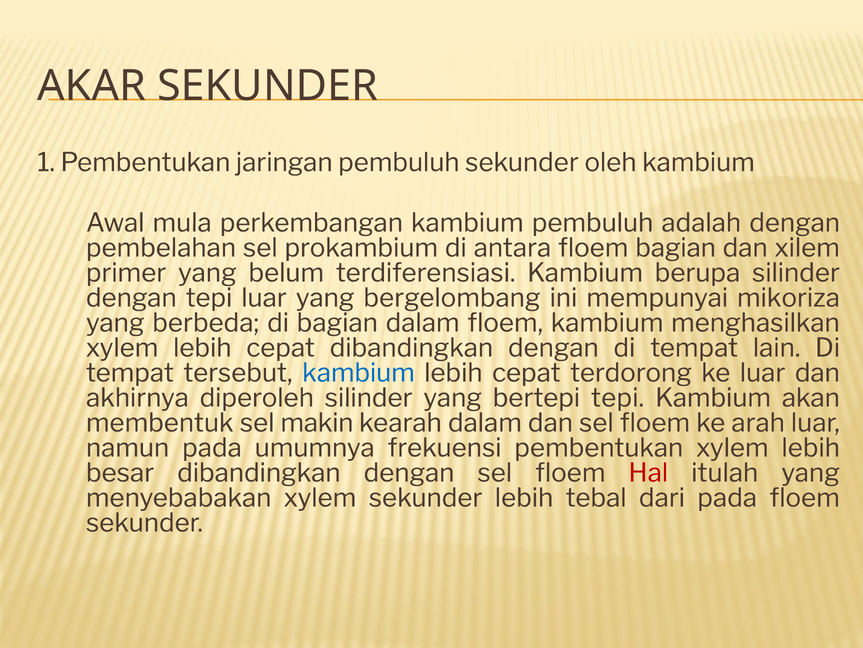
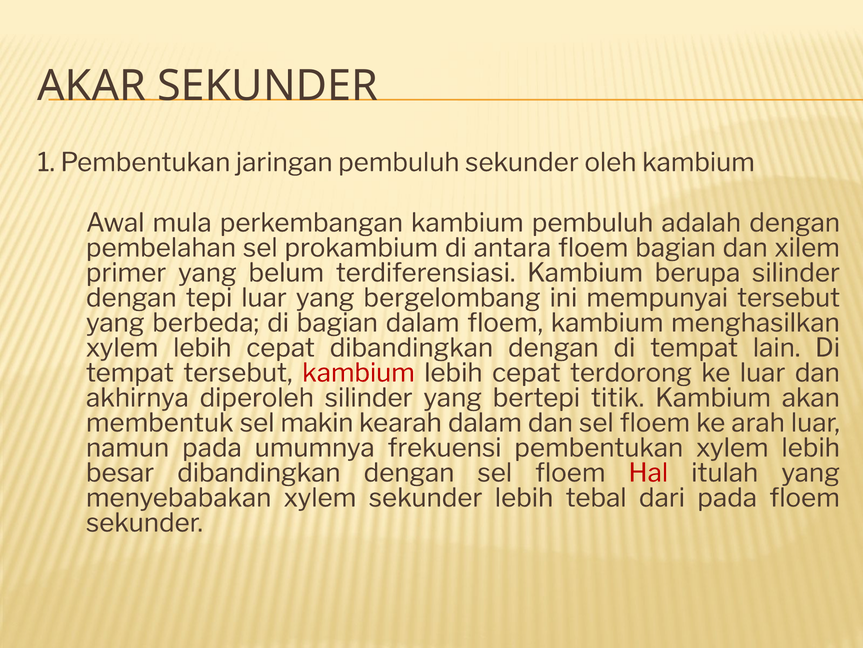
mempunyai mikoriza: mikoriza -> tersebut (789, 298)
kambium colour: blue -> red (358, 373)
bertepi tepi: tepi -> titik (618, 398)
